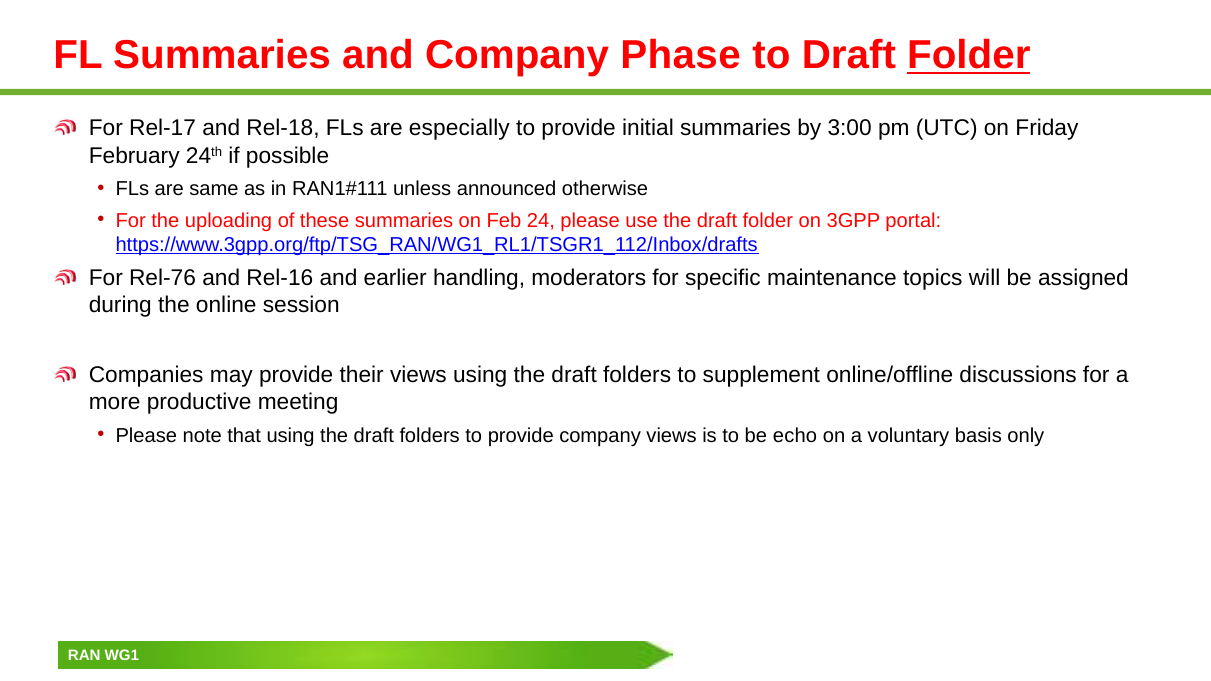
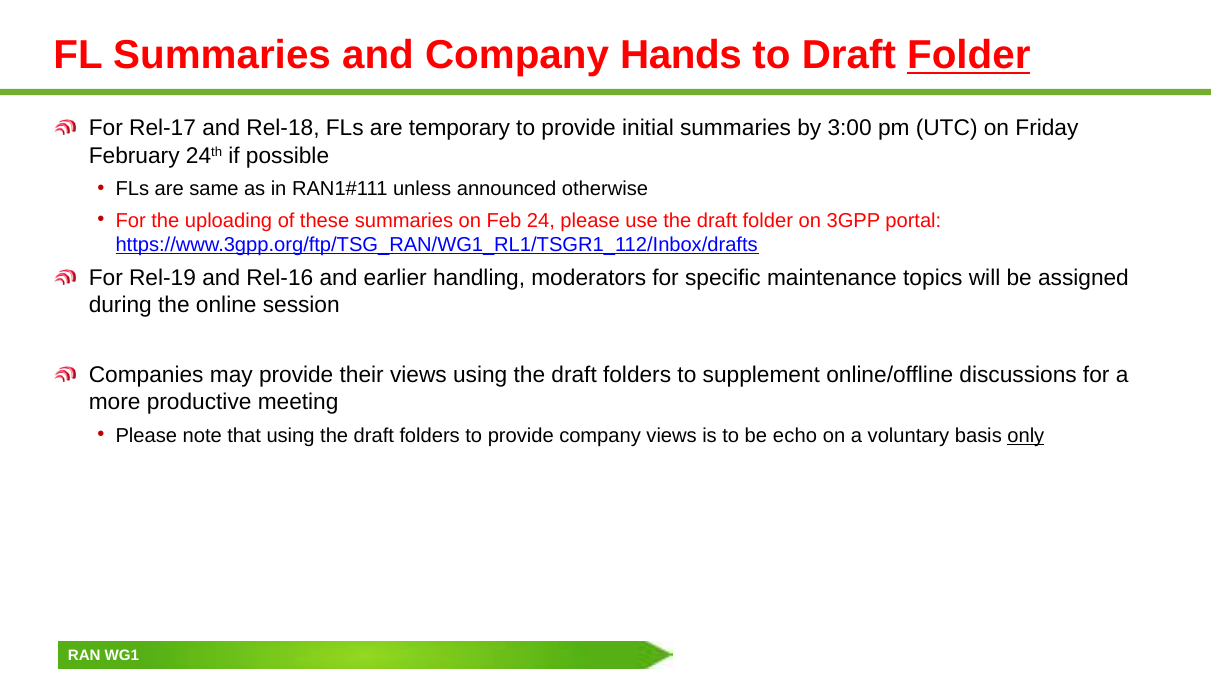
Phase: Phase -> Hands (681, 55)
especially: especially -> temporary (460, 128)
Rel-76: Rel-76 -> Rel-19 (163, 278)
only underline: none -> present (1026, 436)
